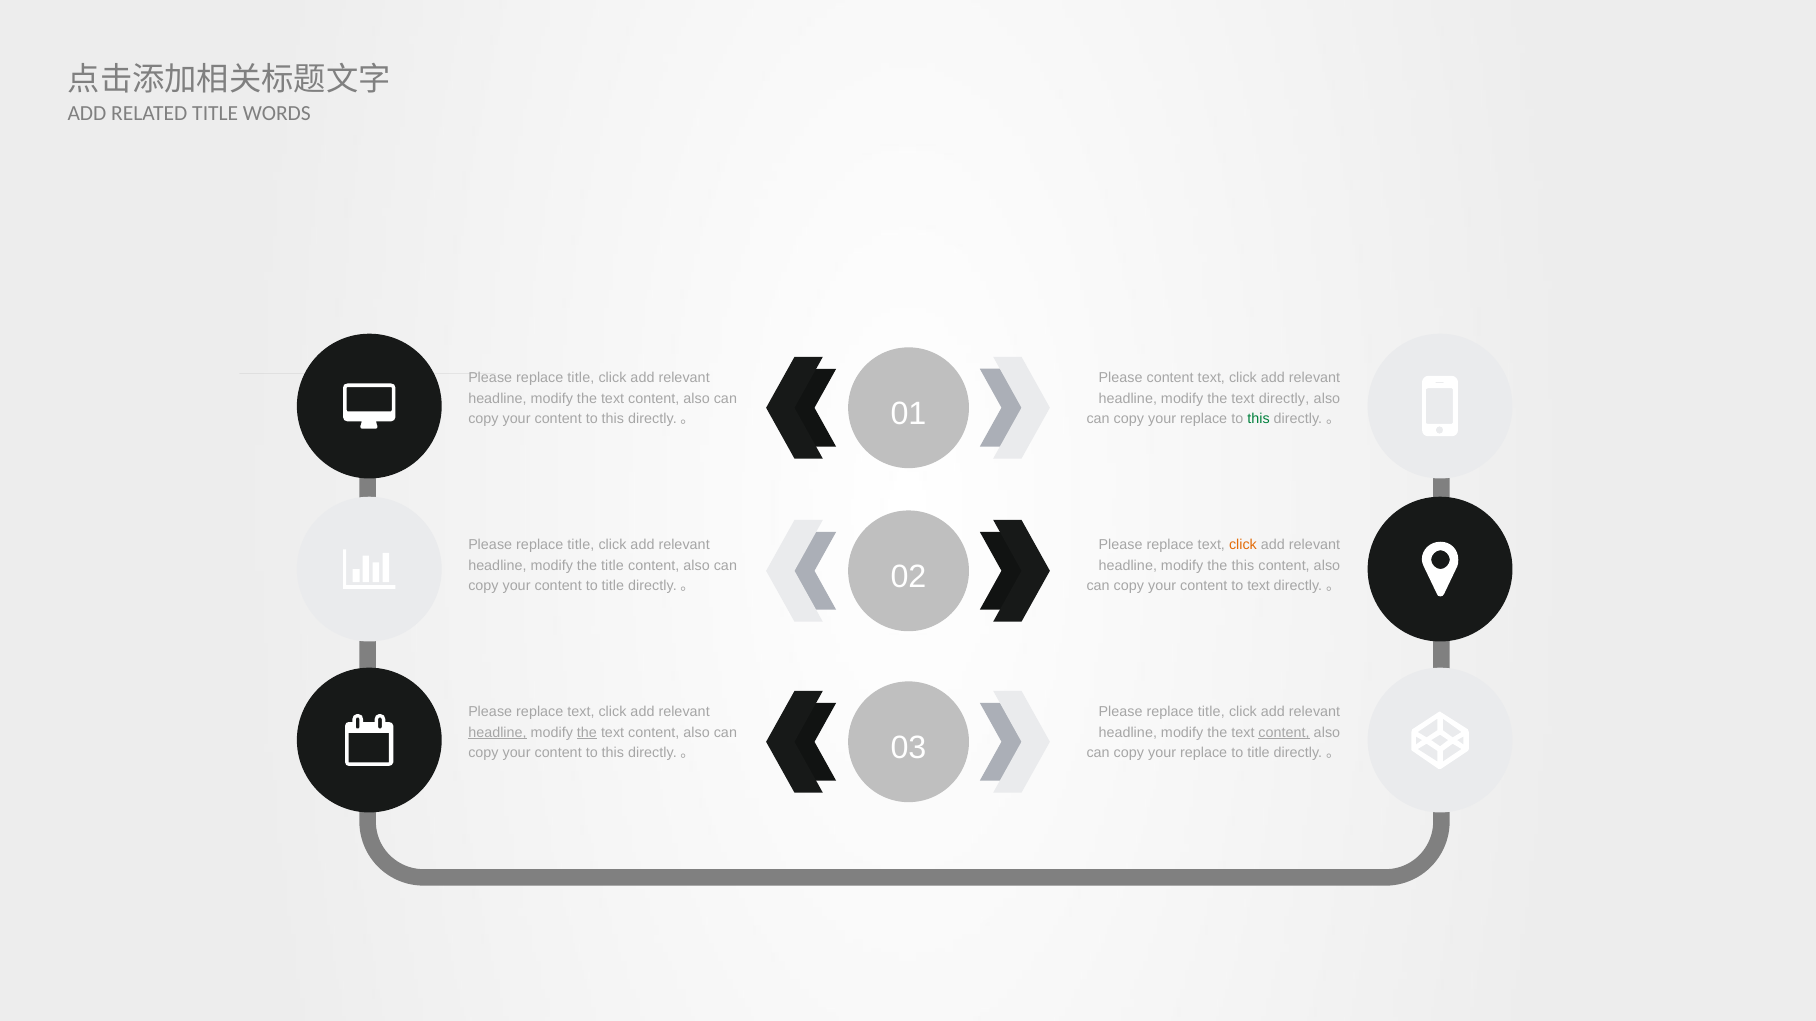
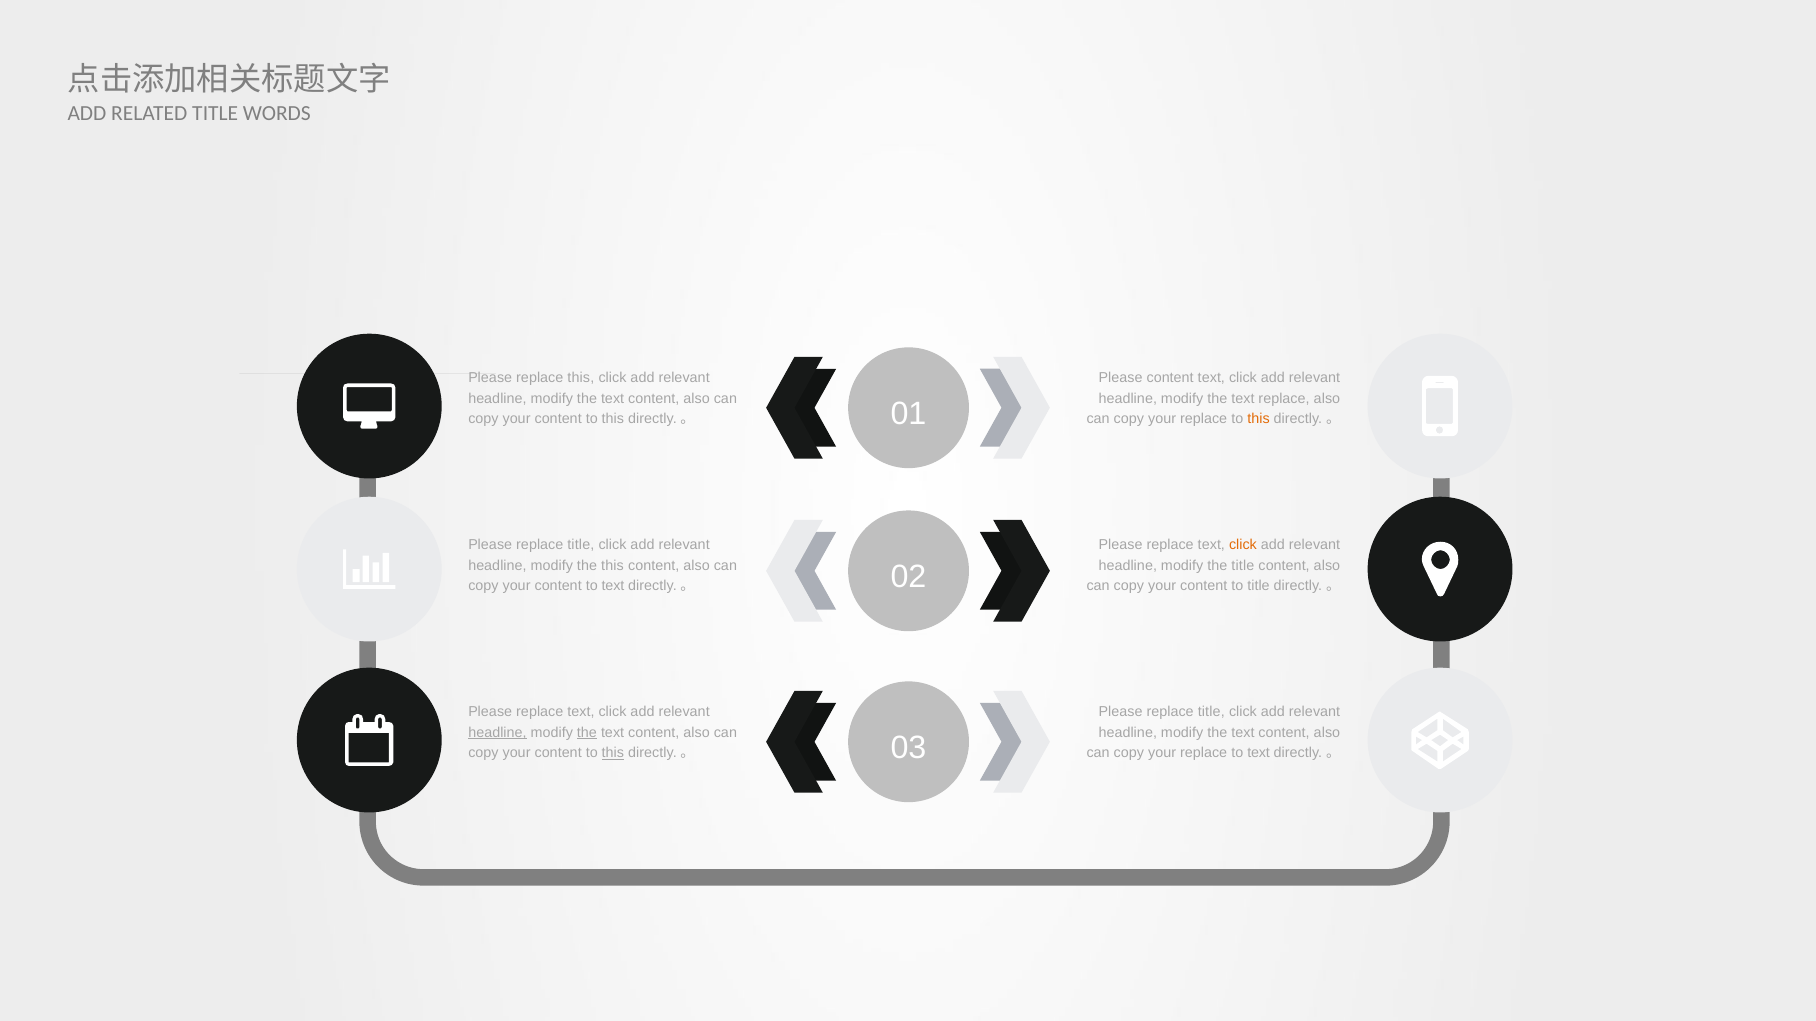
title: title -> this (581, 378)
the text directly: directly -> replace (1284, 399)
this colour: green -> orange (1259, 419)
the title: title -> this (613, 566)
the this: this -> title (1243, 566)
content to title: title -> text (613, 587)
to text: text -> title (1259, 587)
content underline: present -> none (1284, 733)
this underline: none -> present (613, 754)
title: title -> text (1259, 754)
